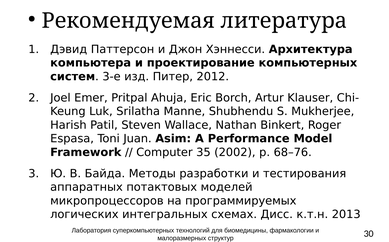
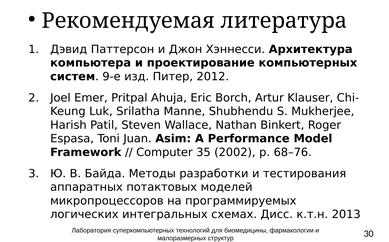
3-е: 3-е -> 9-е (112, 77)
